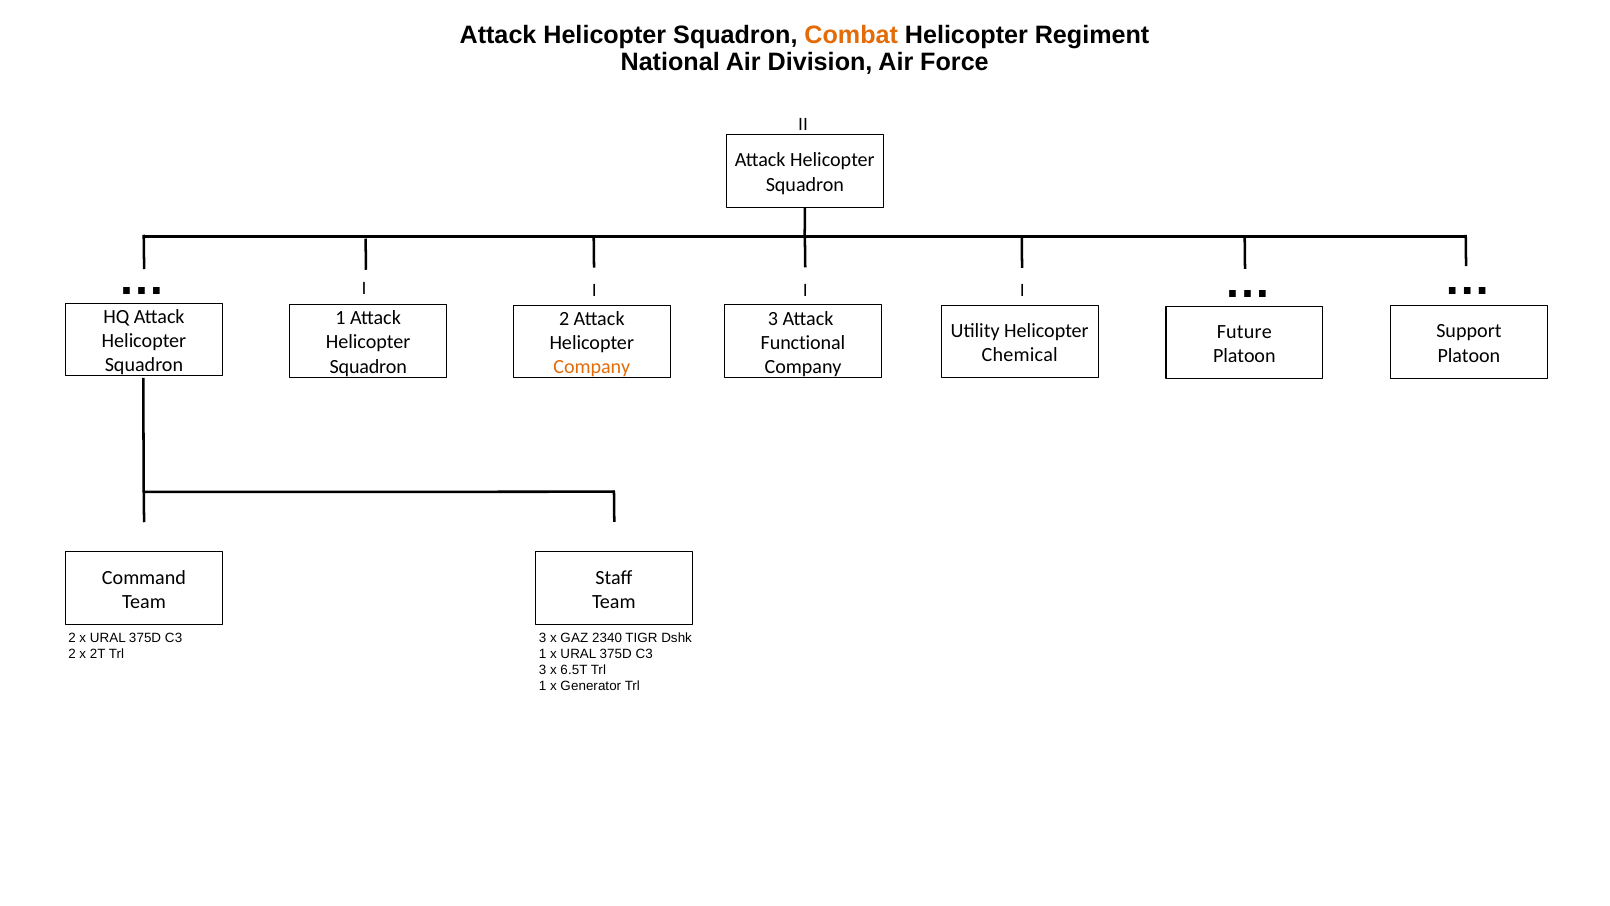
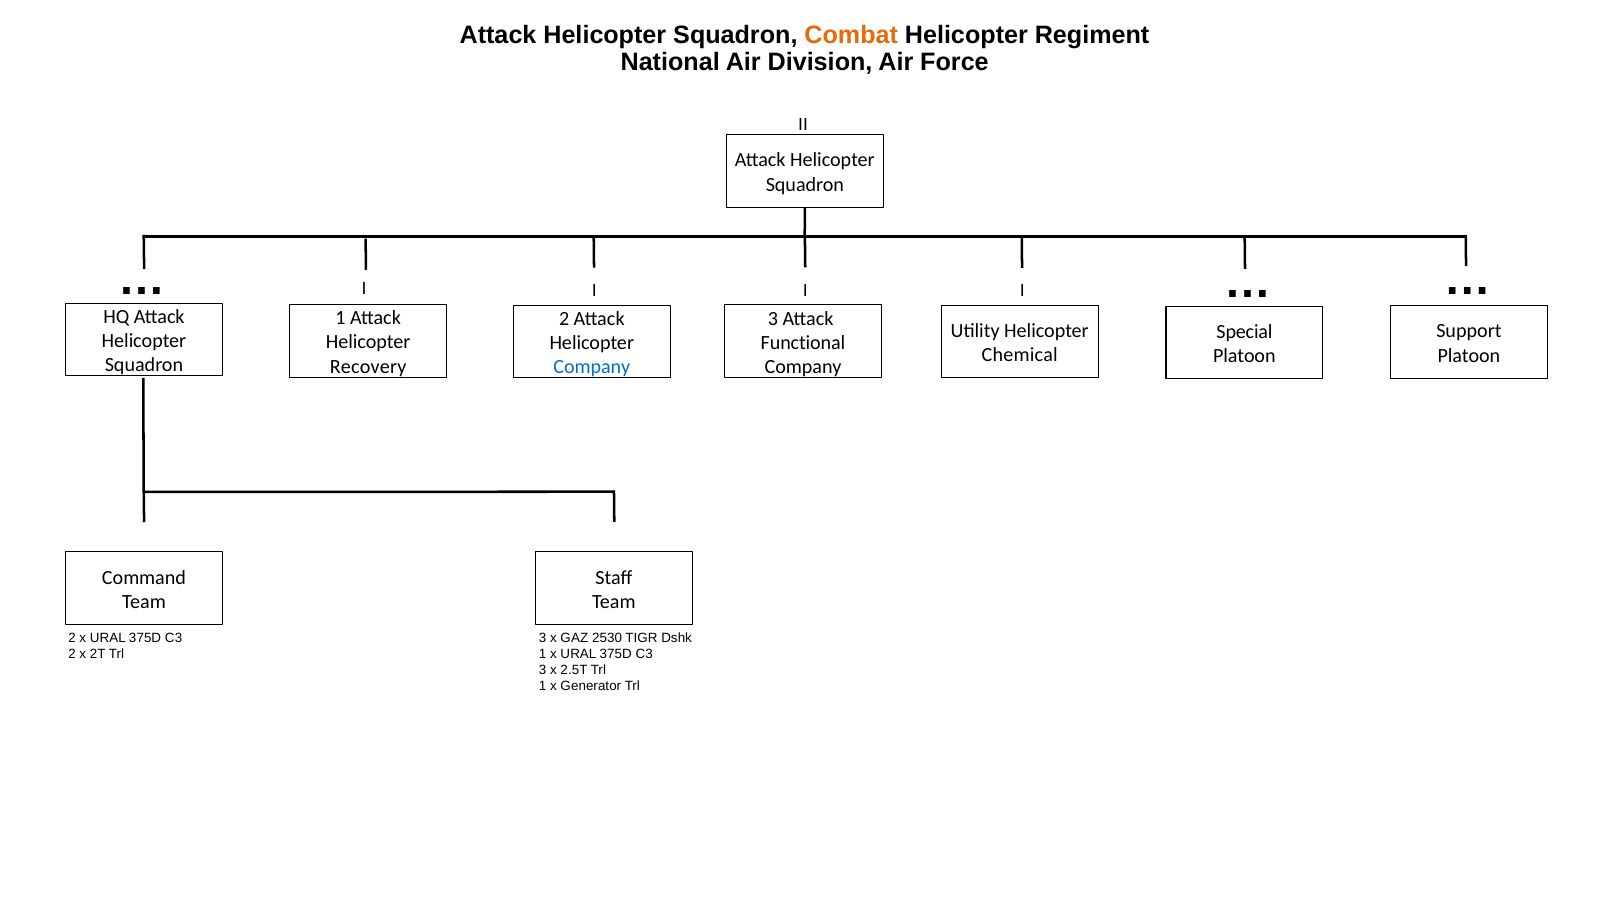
Future: Future -> Special (1244, 332)
Squadron: Squadron -> Recovery (368, 366)
Company colour: orange -> blue (592, 367)
2340: 2340 -> 2530 (607, 638)
6.5T: 6.5T -> 2.5T (574, 670)
